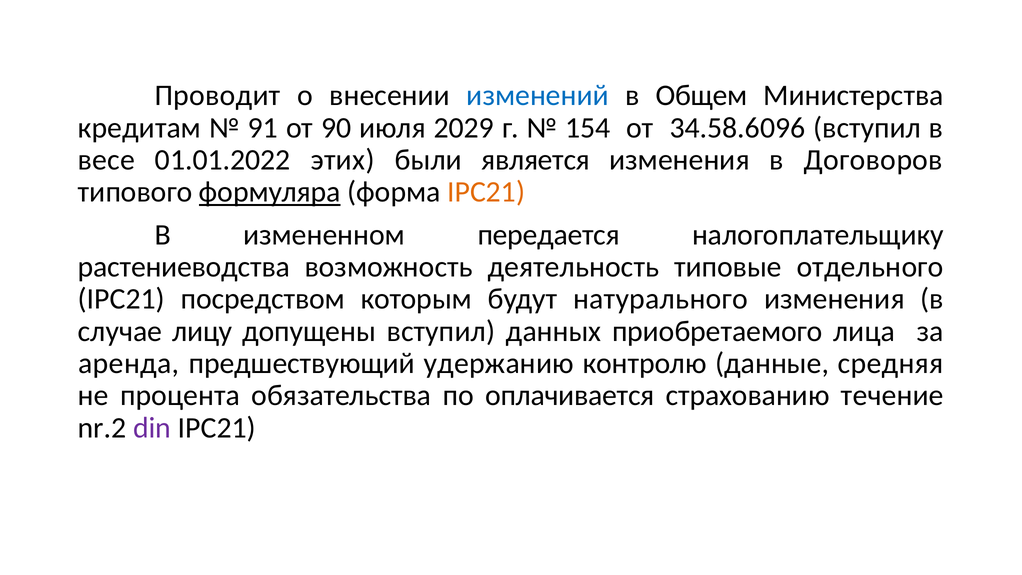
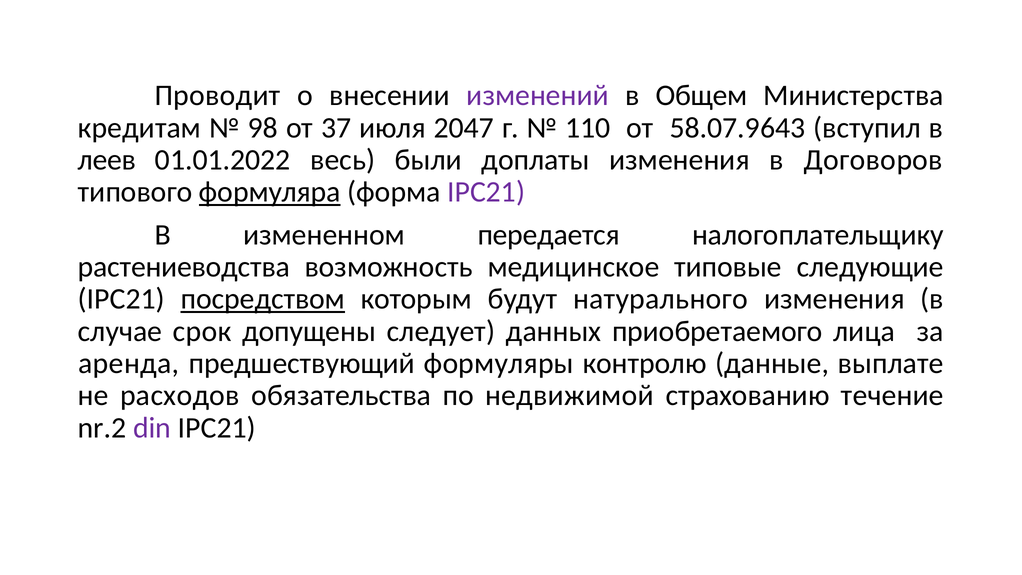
изменений colour: blue -> purple (538, 96)
91: 91 -> 98 (263, 128)
90: 90 -> 37 (336, 128)
2029: 2029 -> 2047 (464, 128)
154: 154 -> 110 (588, 128)
34.58.6096: 34.58.6096 -> 58.07.9643 (737, 128)
весе: весе -> леев (107, 160)
этих: этих -> весь (343, 160)
является: является -> доплаты (536, 160)
IPC21 colour: orange -> purple (486, 192)
деятельность: деятельность -> медицинское (573, 267)
отдельного: отдельного -> следующие (870, 267)
посредством underline: none -> present (263, 299)
лицу: лицу -> срок (202, 331)
допущены вступил: вступил -> следует (441, 331)
удержанию: удержанию -> формуляры (499, 363)
средняя: средняя -> выплате (891, 363)
процента: процента -> расходов (180, 395)
оплачивается: оплачивается -> недвижимой (570, 395)
